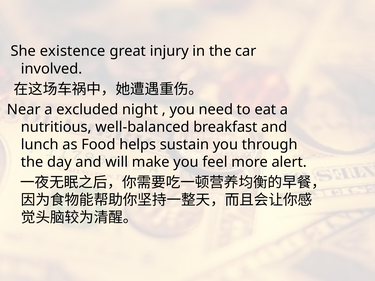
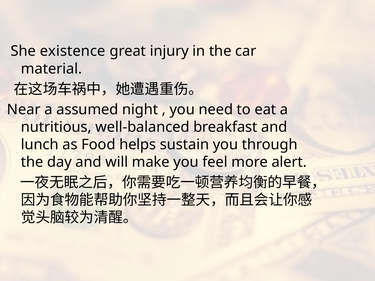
involved: involved -> material (52, 69)
excluded: excluded -> assumed (87, 110)
